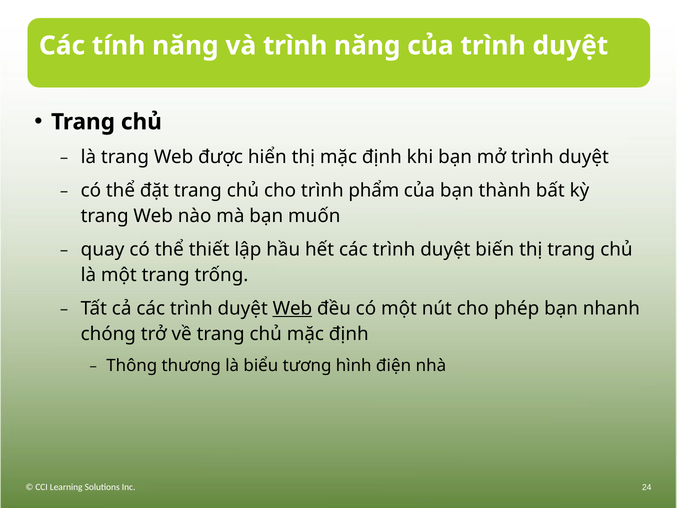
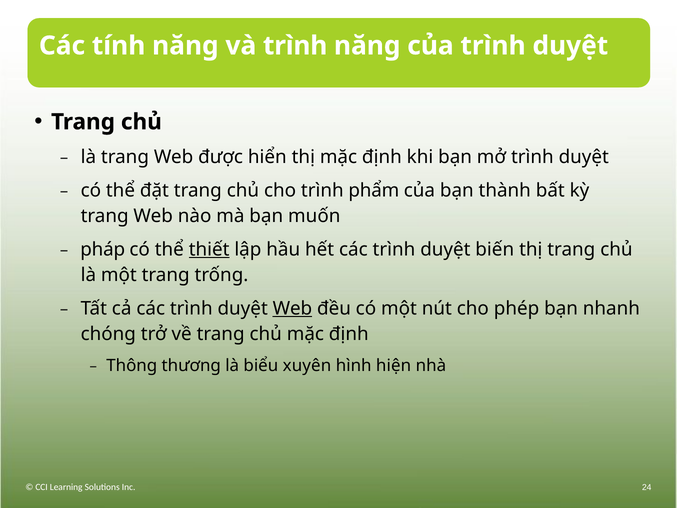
quay: quay -> pháp (103, 249)
thiết underline: none -> present (209, 249)
tương: tương -> xuyên (307, 366)
điện: điện -> hiện (394, 366)
